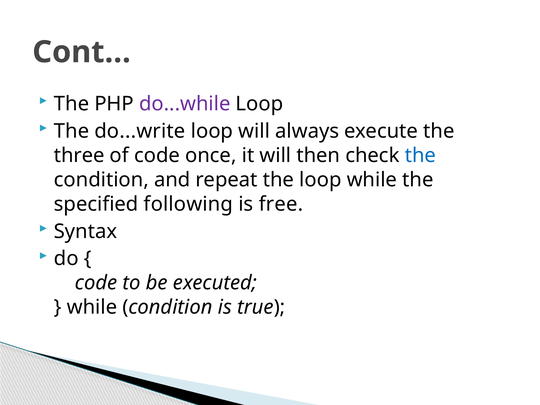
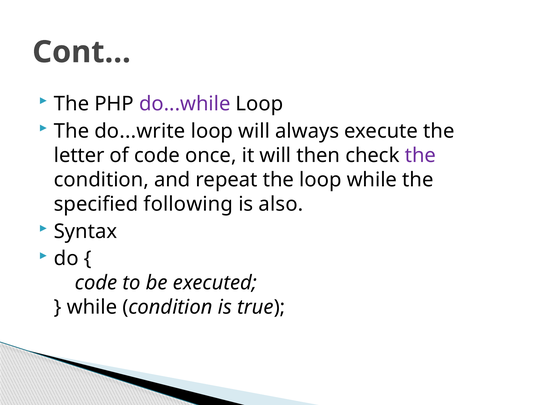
three: three -> letter (79, 155)
the colour: blue -> purple (420, 155)
free: free -> also (281, 204)
